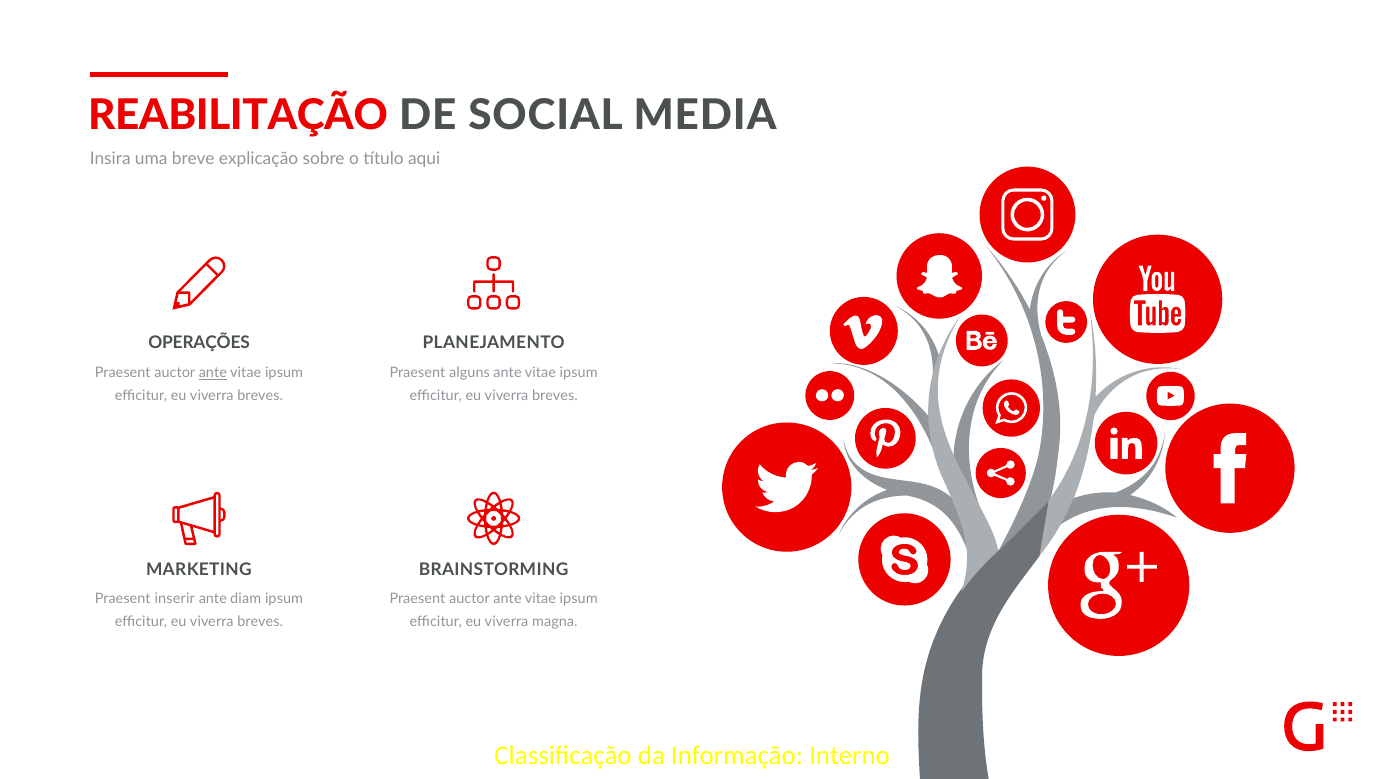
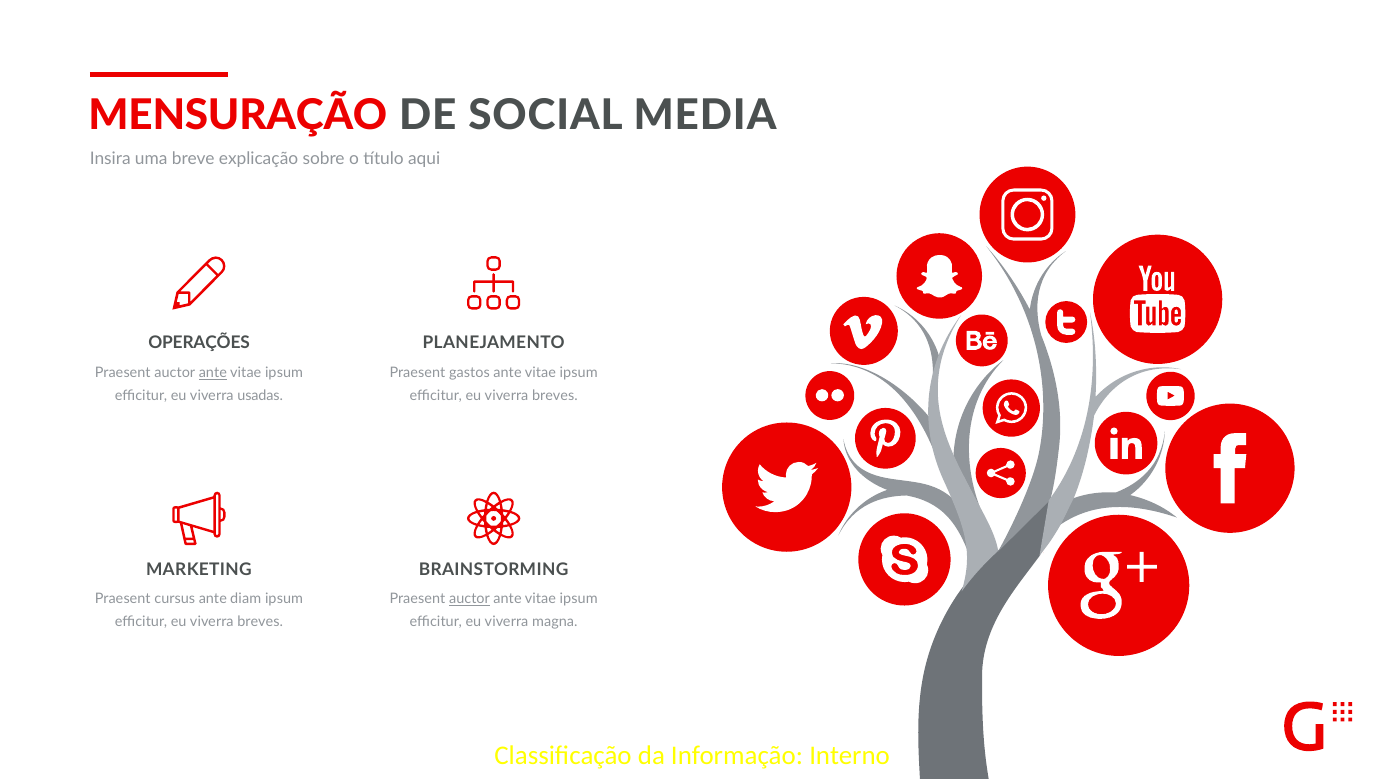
REABILITAÇÃO: REABILITAÇÃO -> MENSURAÇÃO (238, 116)
alguns: alguns -> gastos (470, 373)
breves: breves -> usadas (260, 395)
inserir: inserir -> cursus (175, 599)
auctor underline: none -> present (470, 599)
